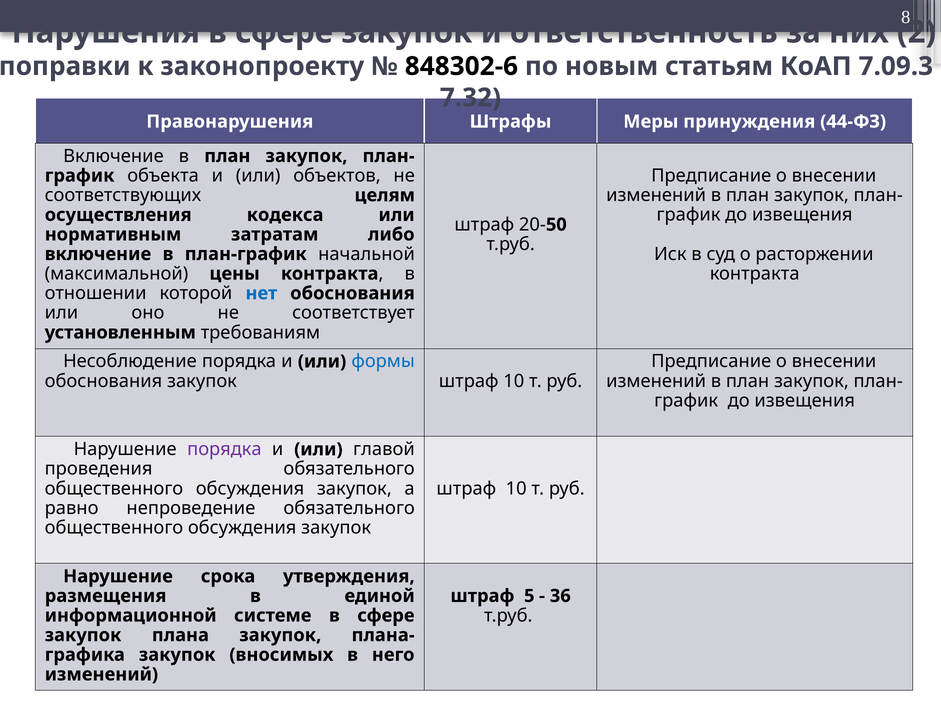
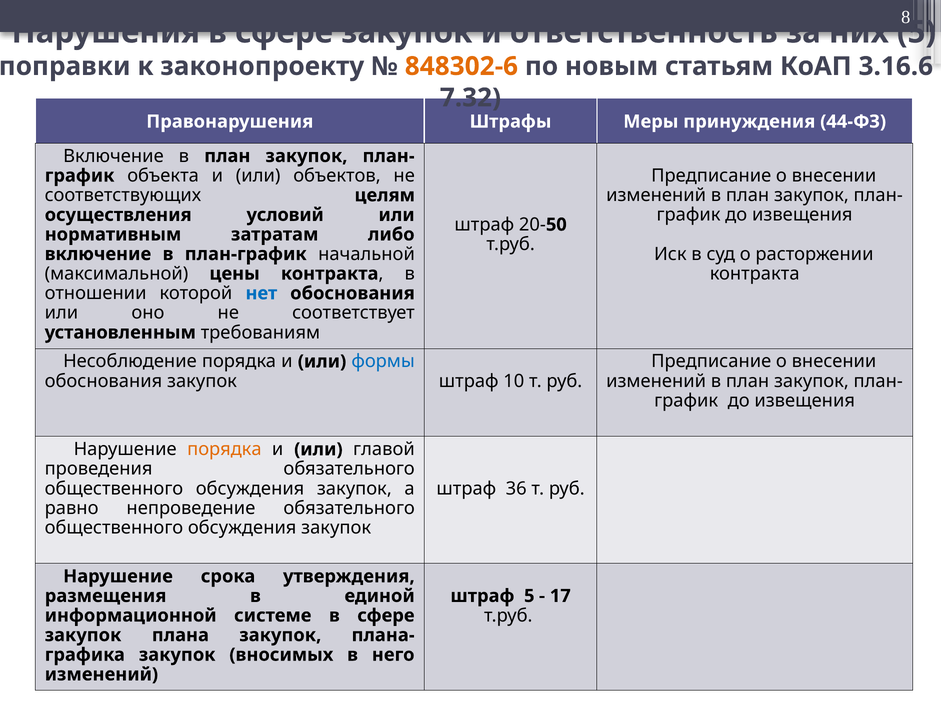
них 2: 2 -> 5 (916, 32)
848302-6 colour: black -> orange (461, 66)
7.09.3: 7.09.3 -> 3.16.6 (896, 66)
кодекса: кодекса -> условий (285, 215)
порядка colour: purple -> orange (224, 449)
10: 10 -> 36 (516, 488)
36: 36 -> 17 (560, 596)
